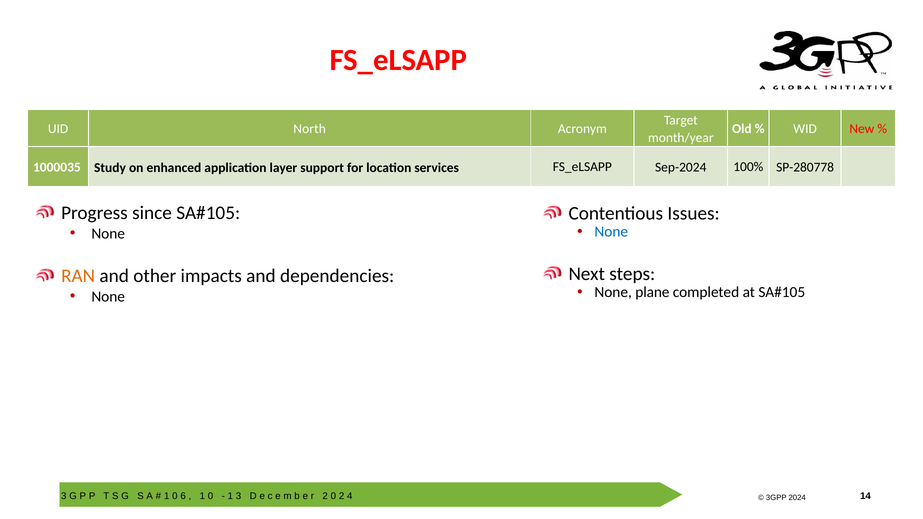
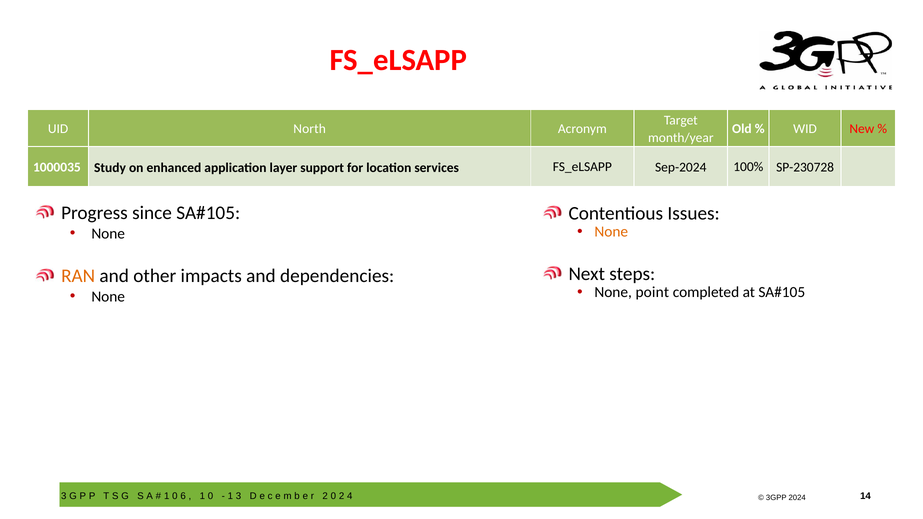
SP-280778: SP-280778 -> SP-230728 (805, 167)
None colour: blue -> orange (611, 232)
plane: plane -> point (652, 292)
